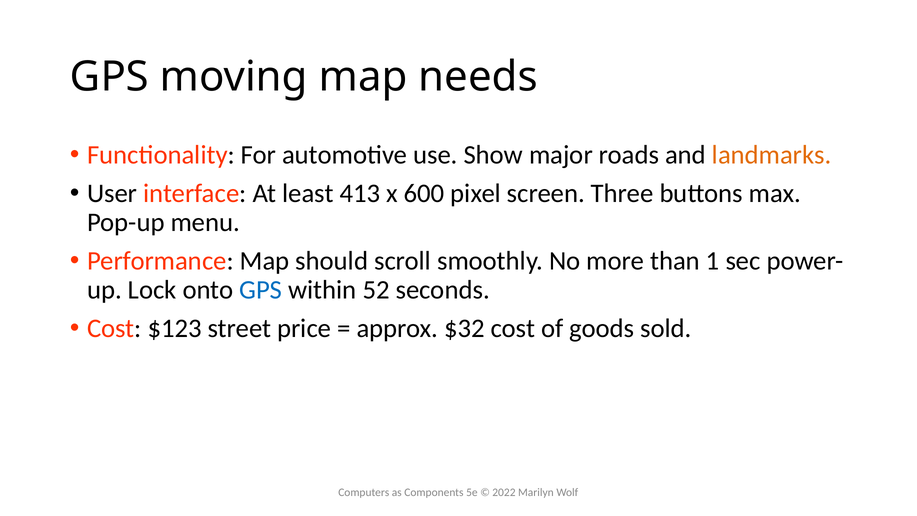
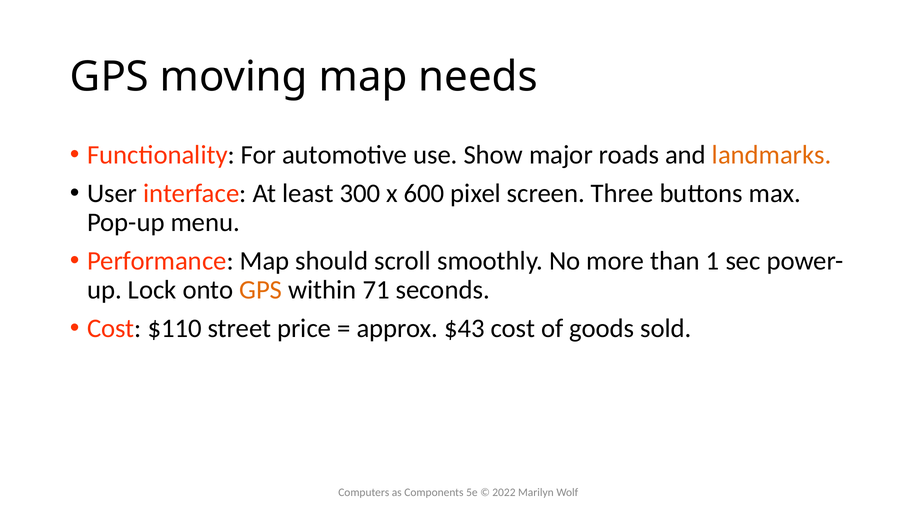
413: 413 -> 300 (360, 193)
GPS colour: blue -> orange (261, 290)
52: 52 -> 71 (376, 290)
$123: $123 -> $110 (175, 328)
$32: $32 -> $43 (464, 328)
